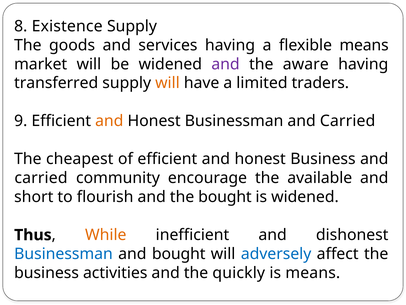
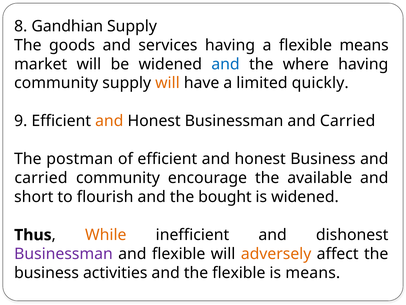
Existence: Existence -> Gandhian (67, 26)
and colour: purple -> blue (226, 64)
aware: aware -> where (306, 64)
transferred: transferred -> community (56, 83)
traders: traders -> quickly (320, 83)
cheapest: cheapest -> postman (80, 159)
Businessman colour: blue -> purple (63, 254)
and bought: bought -> flexible (179, 254)
adversely colour: blue -> orange (276, 254)
the quickly: quickly -> flexible (239, 273)
